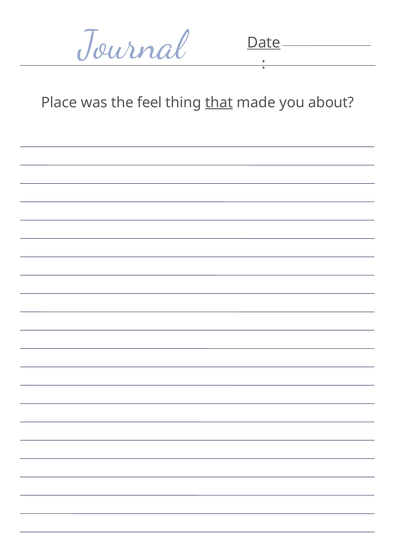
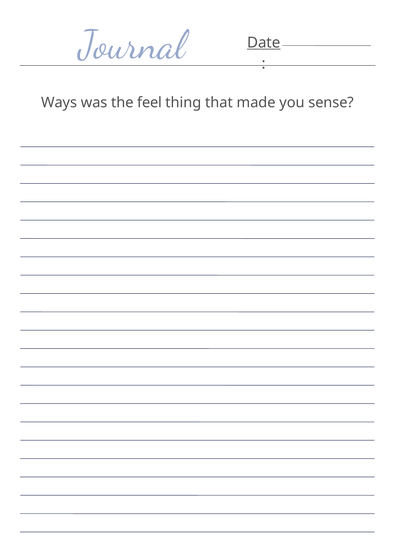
Place: Place -> Ways (59, 102)
that underline: present -> none (219, 102)
about: about -> sense (331, 102)
